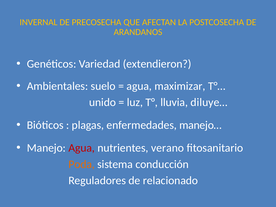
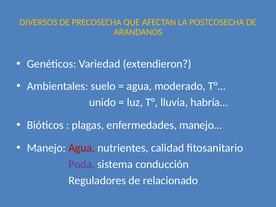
INVERNAL: INVERNAL -> DIVERSOS (38, 22)
maximizar: maximizar -> moderado (180, 86)
diluye…: diluye… -> habría… (209, 102)
verano: verano -> calidad (168, 148)
Poda colour: orange -> purple (82, 164)
